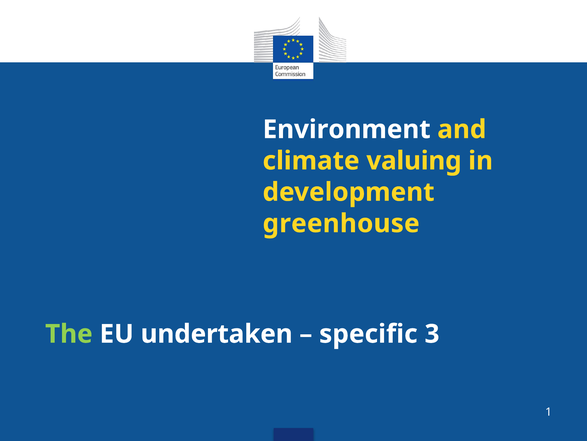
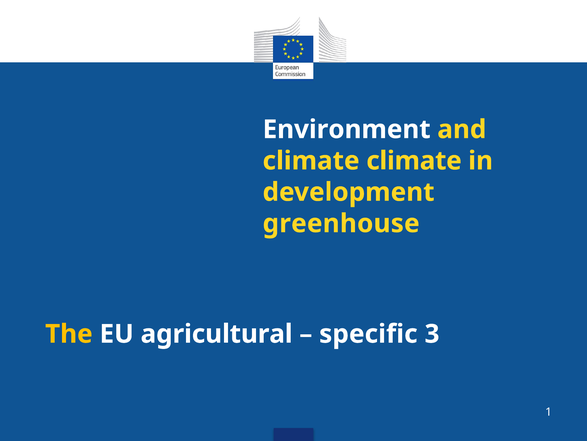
climate valuing: valuing -> climate (414, 161)
The colour: light green -> yellow (69, 333)
undertaken: undertaken -> agricultural (217, 333)
